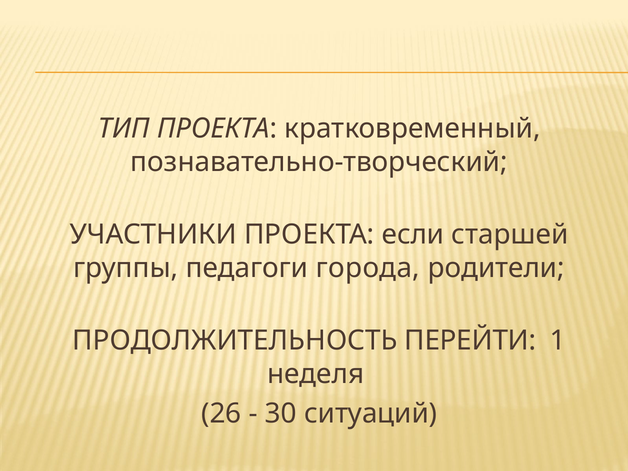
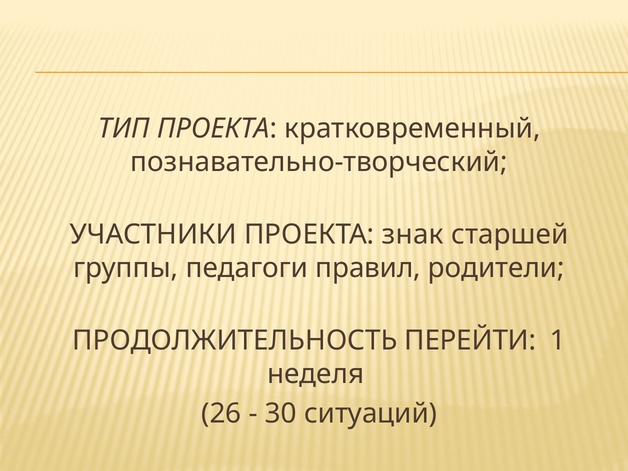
если: если -> знак (413, 235)
города: города -> правил (368, 268)
